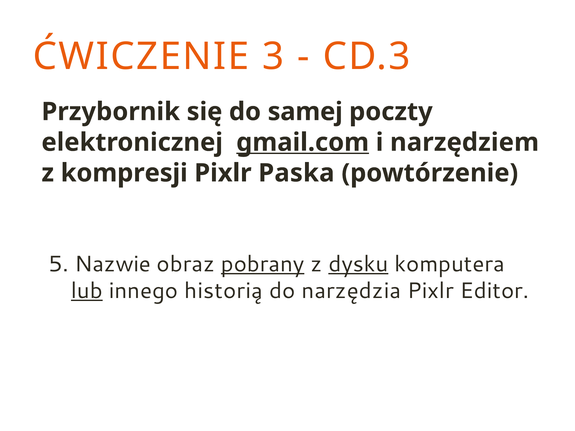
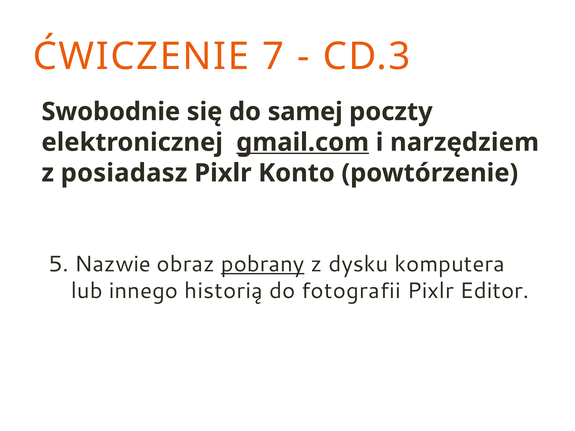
3: 3 -> 7 (273, 57)
Przybornik: Przybornik -> Swobodnie (111, 112)
kompresji: kompresji -> posiadasz (124, 173)
Paska: Paska -> Konto (297, 173)
dysku underline: present -> none (358, 264)
lub underline: present -> none (87, 291)
narzędzia: narzędzia -> fotografii (351, 291)
